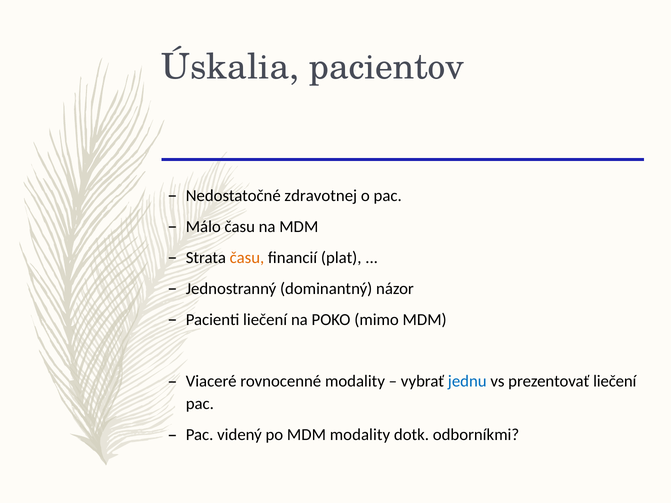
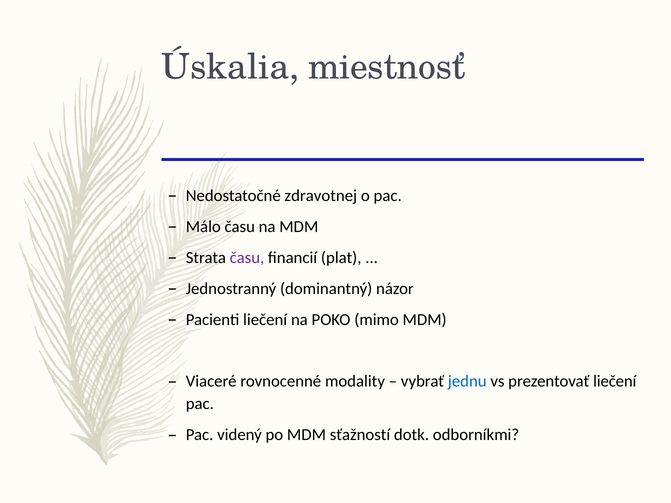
pacientov: pacientov -> miestnosť (387, 67)
času colour: orange -> purple (247, 258)
MDM modality: modality -> sťažností (360, 435)
